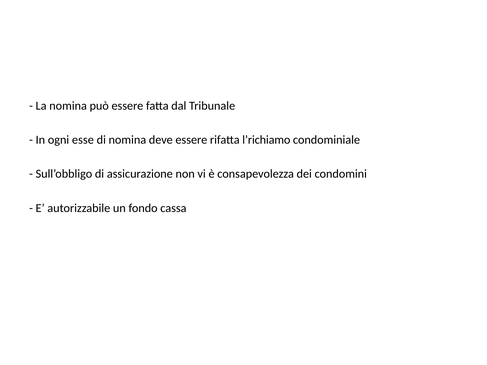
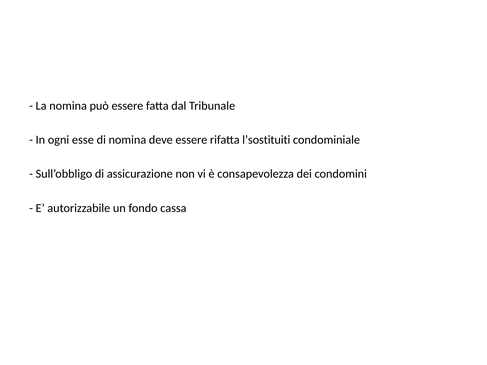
l’richiamo: l’richiamo -> l’sostituiti (266, 140)
